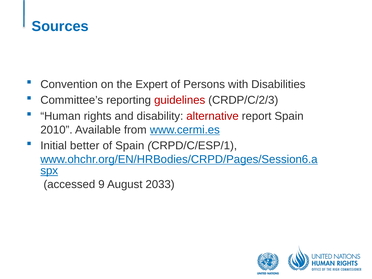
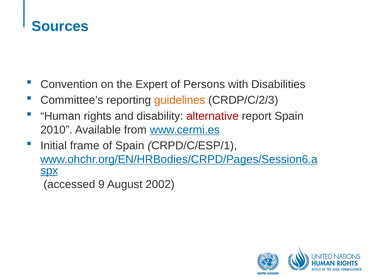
guidelines colour: red -> orange (180, 100)
better: better -> frame (85, 146)
2033: 2033 -> 2002 (160, 184)
